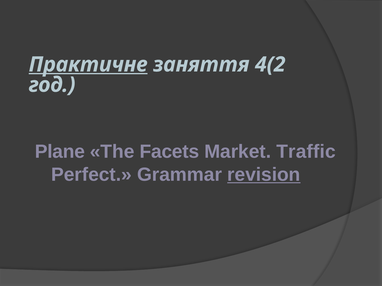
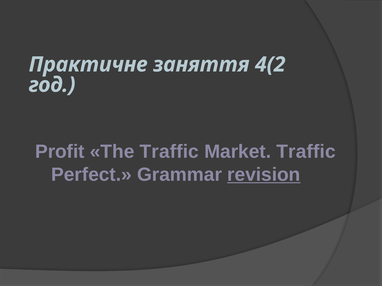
Практичне underline: present -> none (88, 65)
Plane: Plane -> Profit (60, 152)
The Facets: Facets -> Traffic (169, 152)
